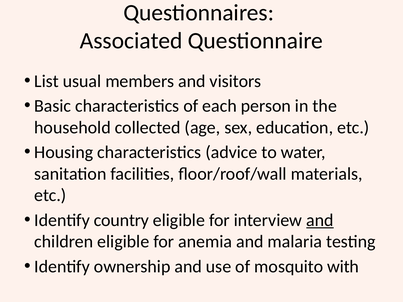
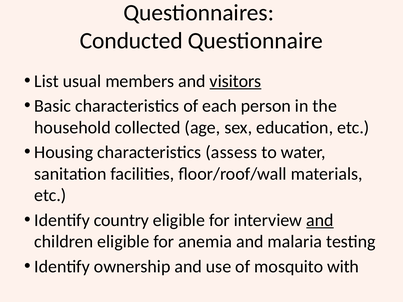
Associated: Associated -> Conducted (131, 41)
visitors underline: none -> present (235, 81)
advice: advice -> assess (231, 152)
